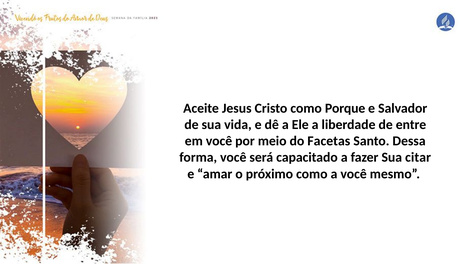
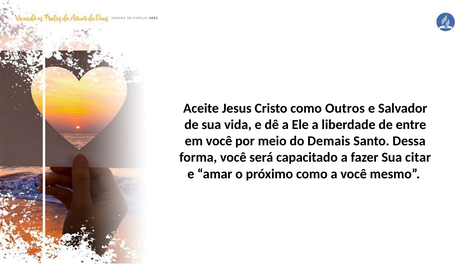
Porque: Porque -> Outros (345, 108)
Facetas: Facetas -> Demais (329, 141)
